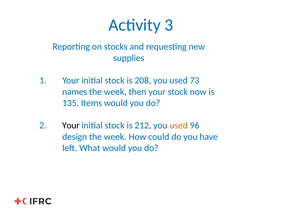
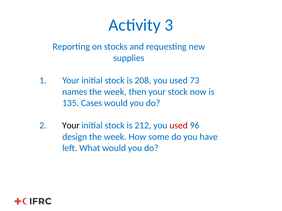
Items: Items -> Cases (92, 103)
used colour: orange -> red (179, 126)
could: could -> some (159, 137)
